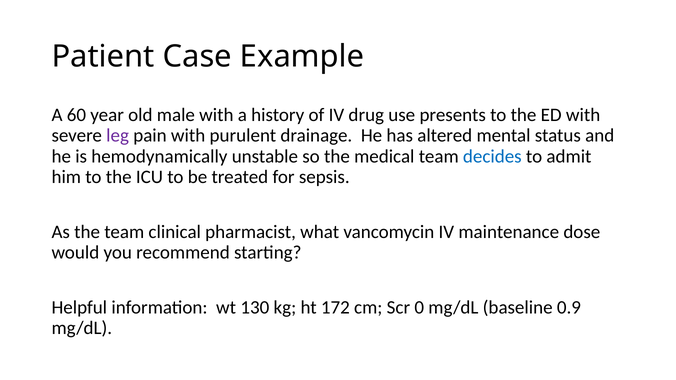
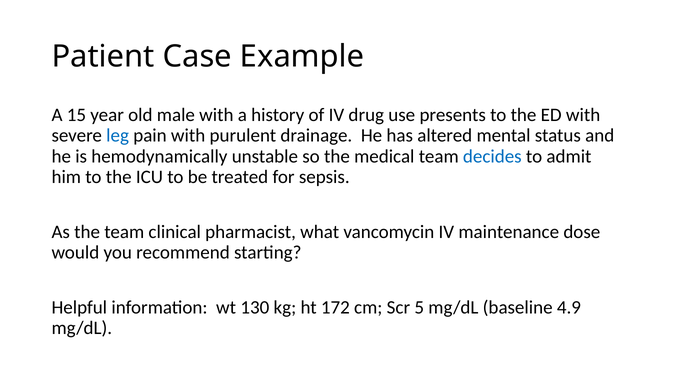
60: 60 -> 15 (76, 115)
leg colour: purple -> blue (118, 136)
0: 0 -> 5 (419, 308)
0.9: 0.9 -> 4.9 (569, 308)
